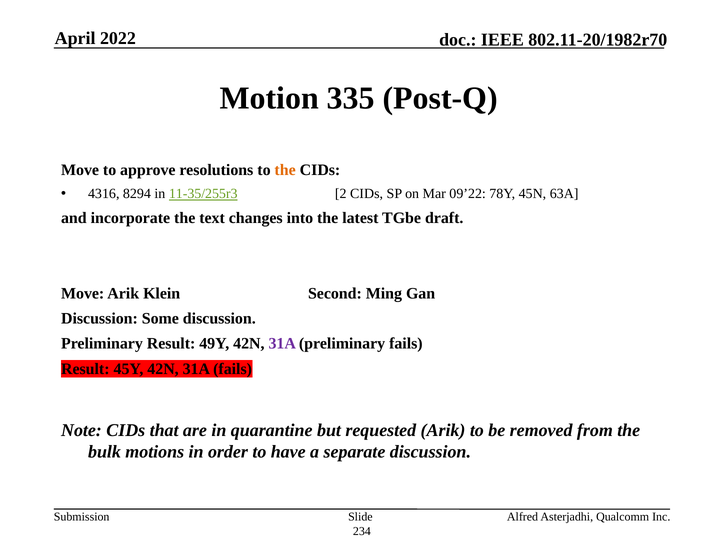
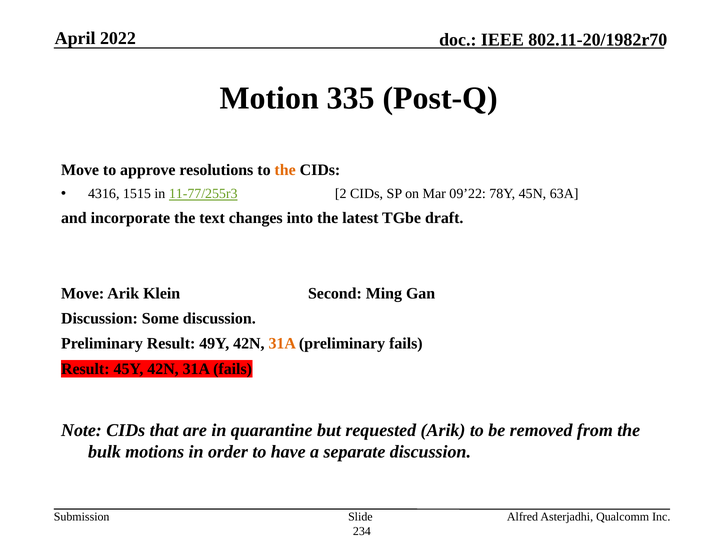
8294: 8294 -> 1515 (137, 194)
11-35/255r3: 11-35/255r3 -> 11-77/255r3 (203, 194)
31A colour: purple -> orange (282, 343)
